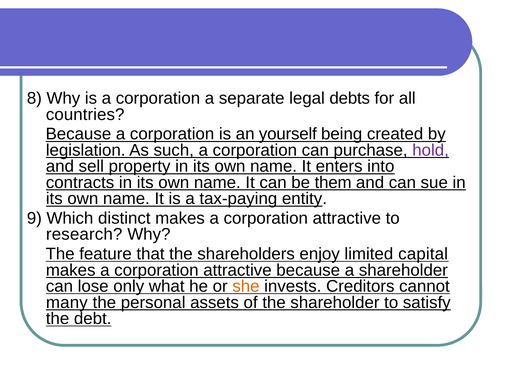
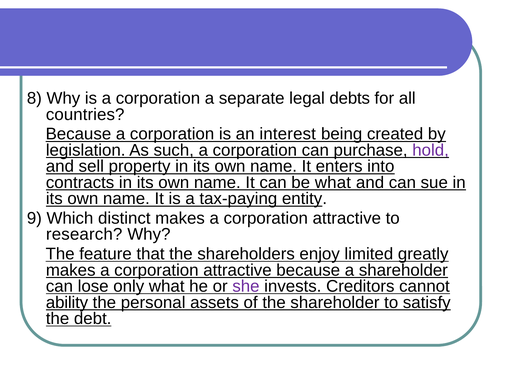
yourself: yourself -> interest (288, 134)
be them: them -> what (333, 183)
capital: capital -> greatly (423, 254)
she colour: orange -> purple (246, 287)
many: many -> ability (67, 303)
